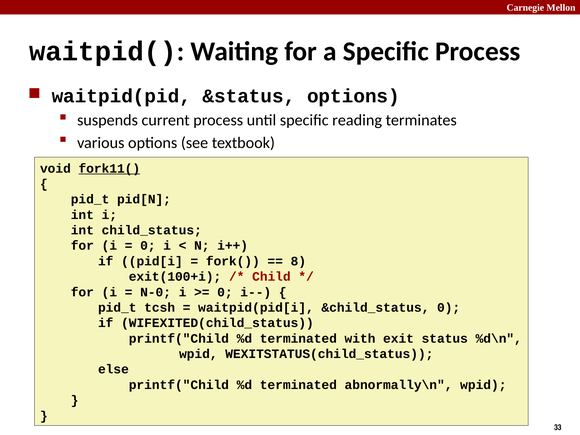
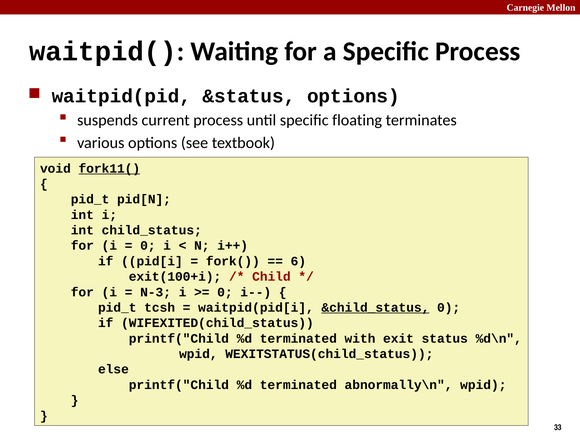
reading: reading -> floating (357, 120)
8: 8 -> 6 (298, 261)
N-0: N-0 -> N-3 (156, 292)
&child_status underline: none -> present (375, 308)
